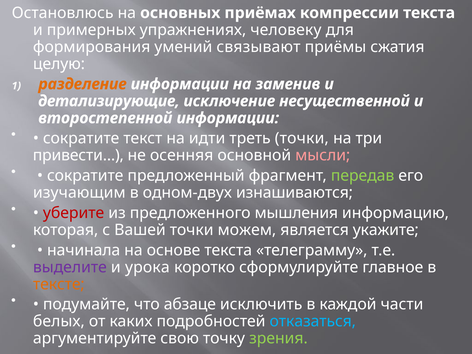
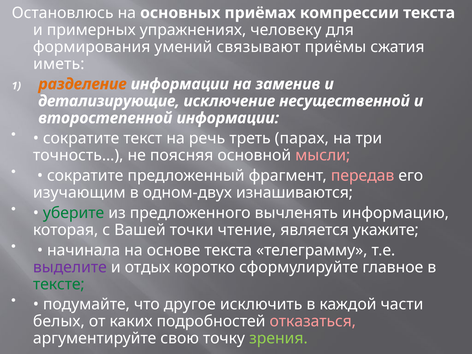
целую: целую -> иметь (59, 64)
идти: идти -> речь (207, 138)
треть точки: точки -> парах (302, 138)
привести…: привести… -> точность… (78, 155)
осенняя: осенняя -> поясняя (182, 155)
передав colour: light green -> pink (363, 176)
уберите colour: red -> green (74, 213)
мышления: мышления -> вычленять (296, 213)
можем: можем -> чтение (247, 230)
урока: урока -> отдых (147, 267)
тексте colour: orange -> green (59, 284)
абзаце: абзаце -> другое (190, 304)
отказаться colour: light blue -> pink (313, 321)
